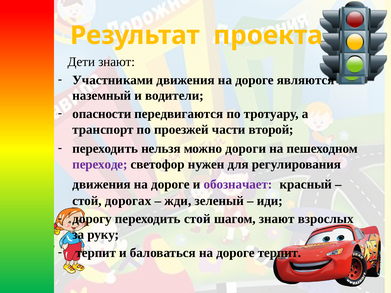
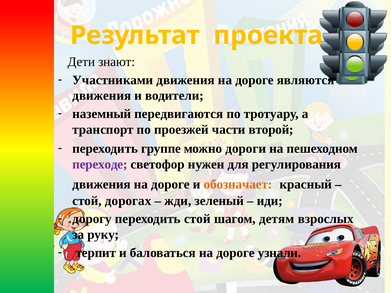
наземный: наземный -> движения (102, 96)
опасности: опасности -> наземный (102, 114)
нельзя: нельзя -> группе (161, 149)
обозначает colour: purple -> orange (238, 184)
шагом знают: знают -> детям (277, 219)
дороге терпит: терпит -> узнали (280, 253)
